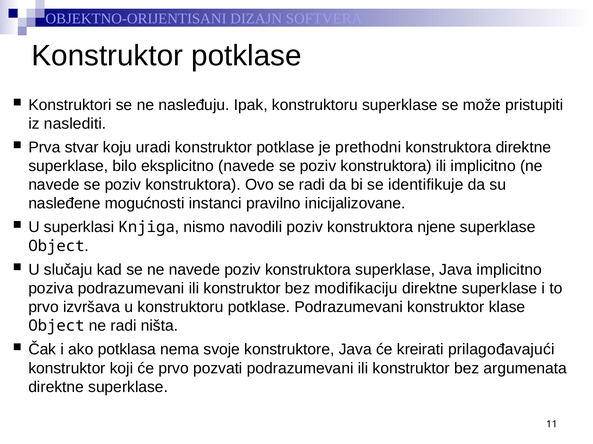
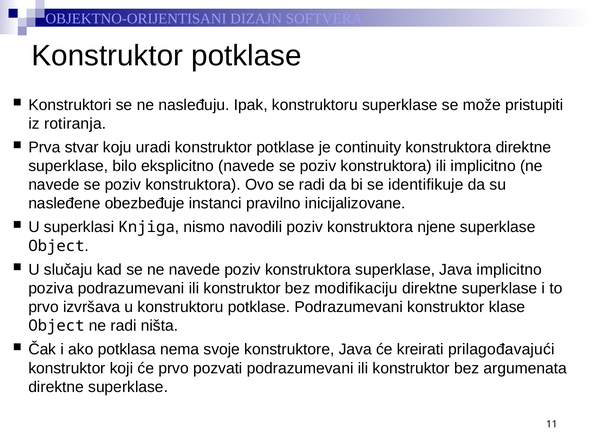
naslediti: naslediti -> rotiranja (75, 124)
prethodni: prethodni -> continuity (368, 148)
mogućnosti: mogućnosti -> obezbeđuje (145, 204)
